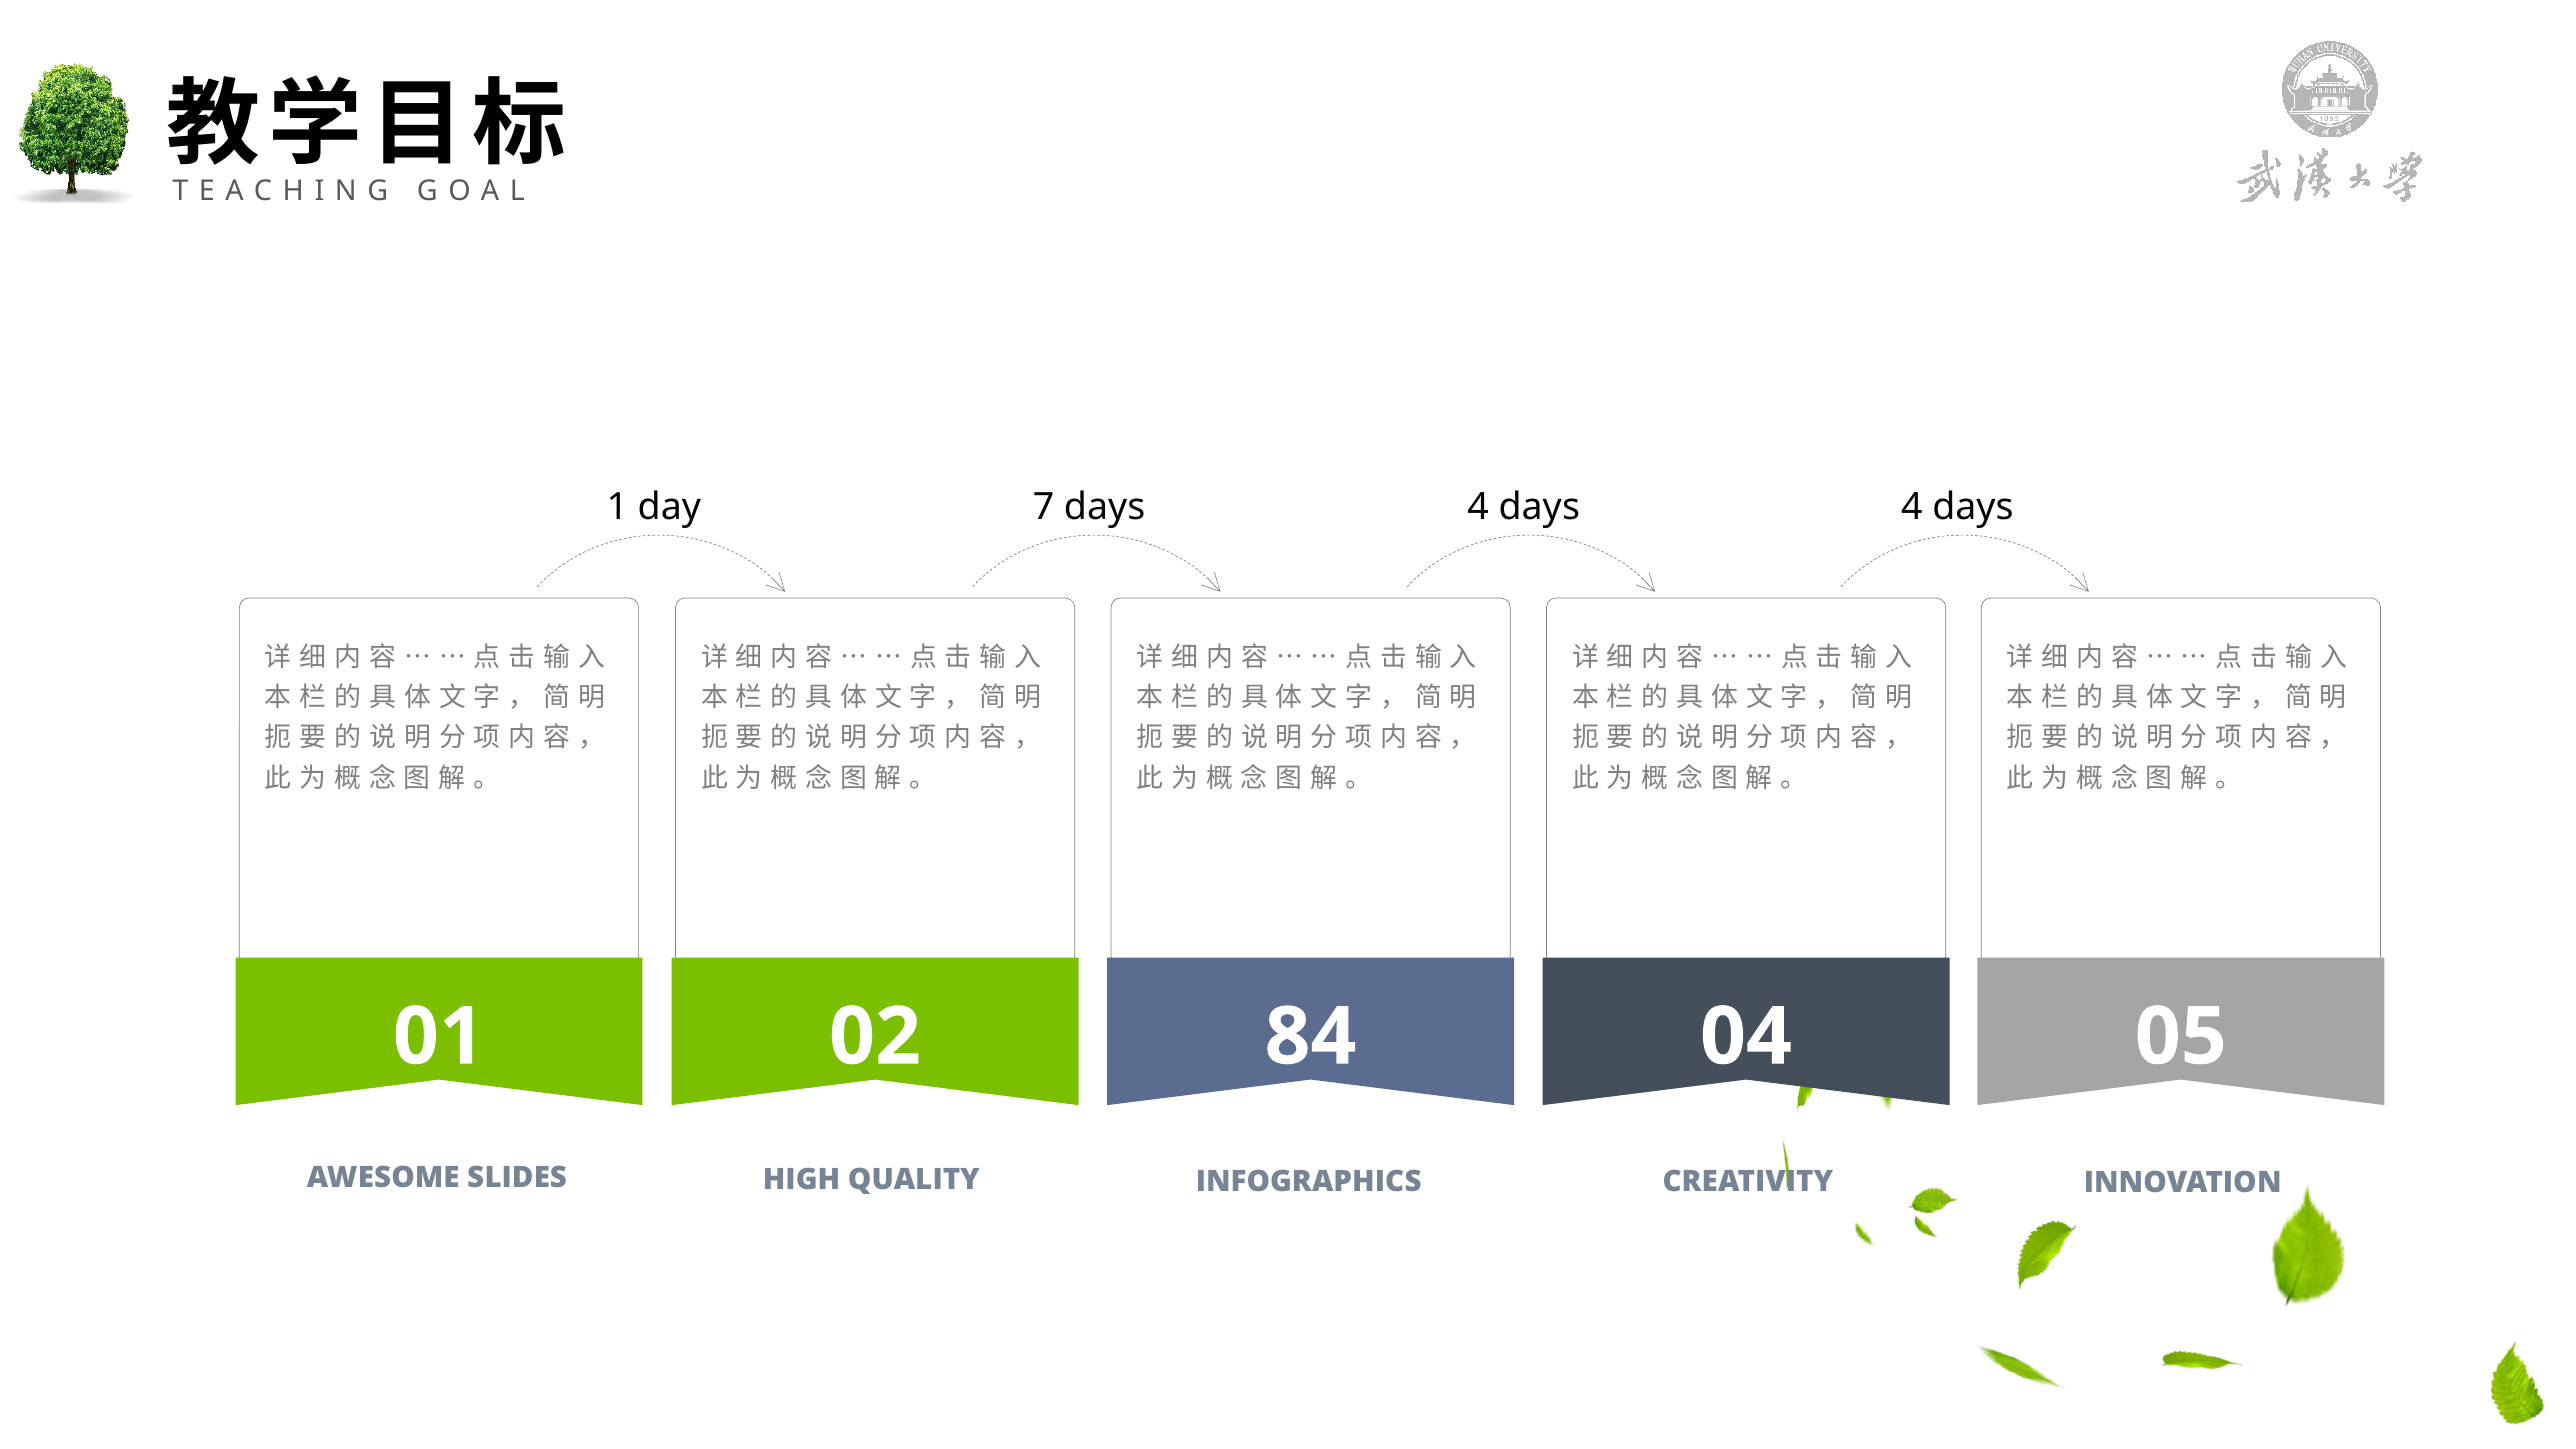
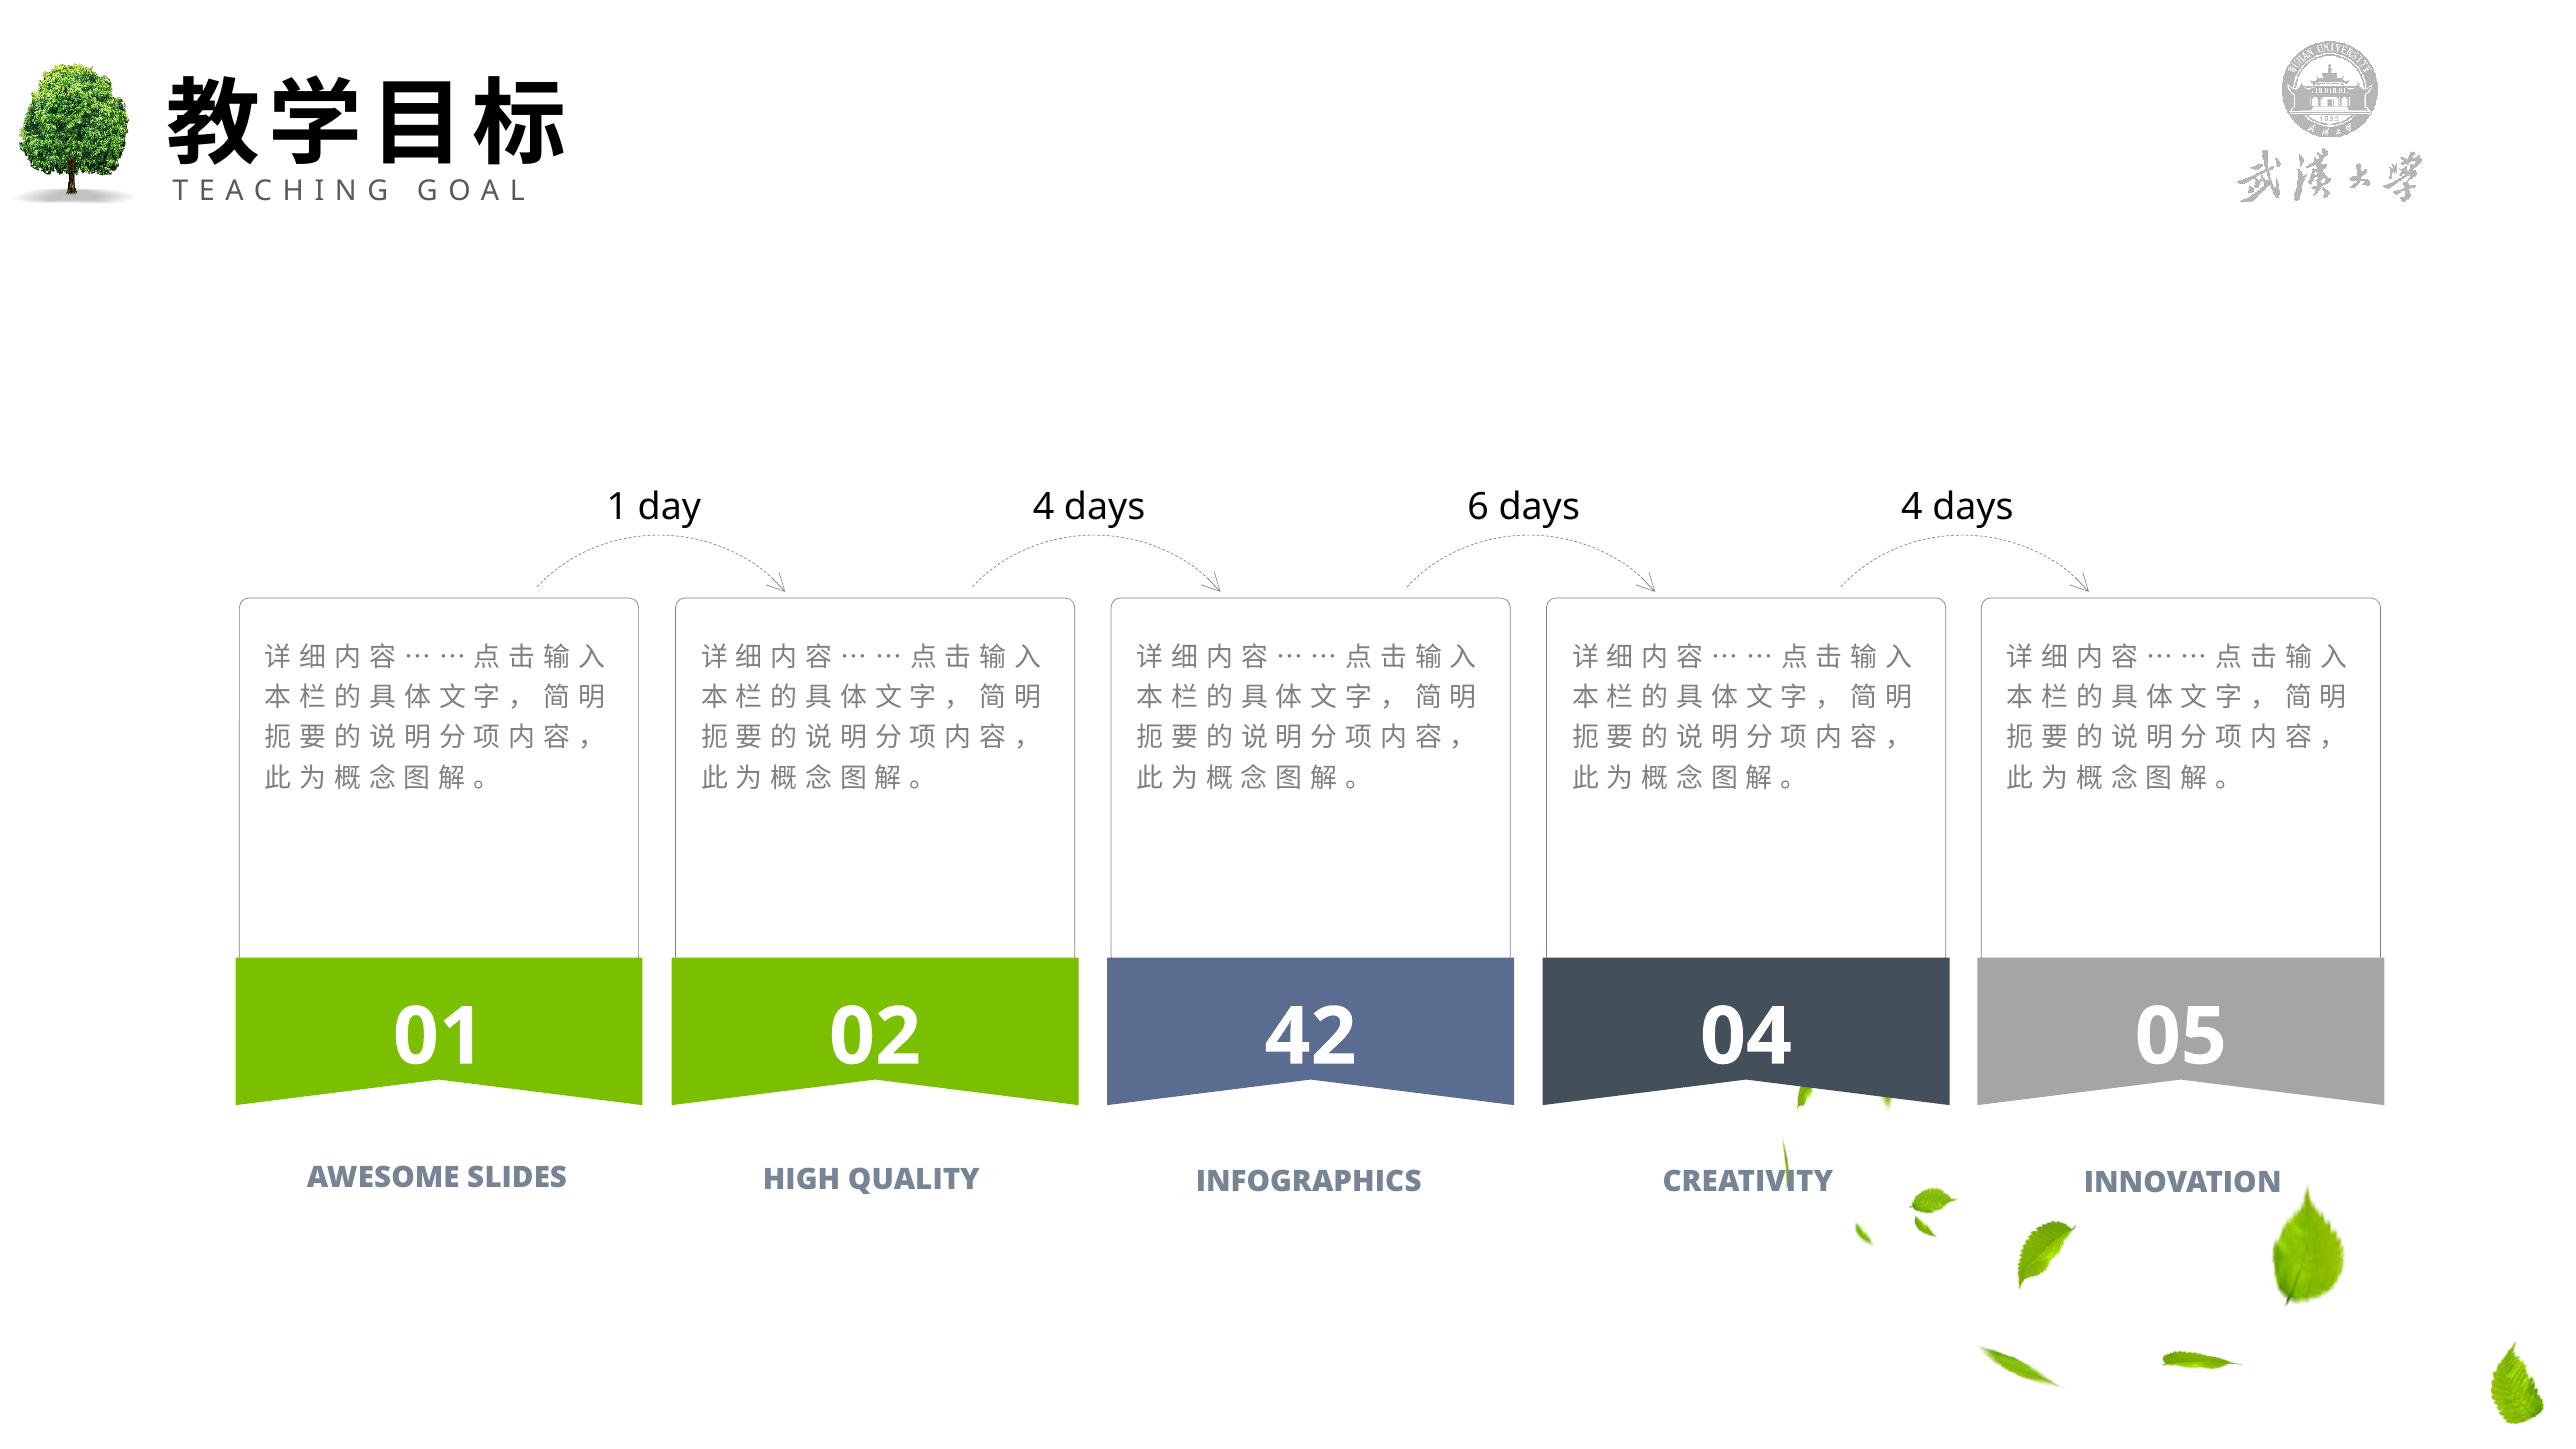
day 7: 7 -> 4 (1044, 507)
4: 4 -> 6 (1478, 507)
84: 84 -> 42 (1311, 1037)
